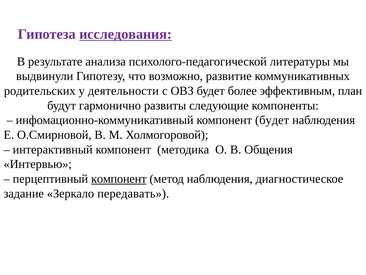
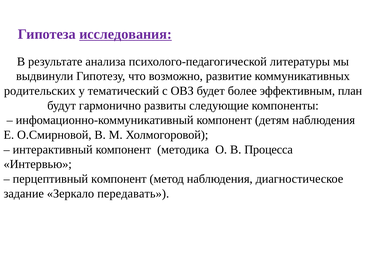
деятельности: деятельности -> тематический (123, 91)
компонент будет: будет -> детям (272, 120)
Общения: Общения -> Процесса (269, 149)
компонент underline: present -> none (119, 179)
